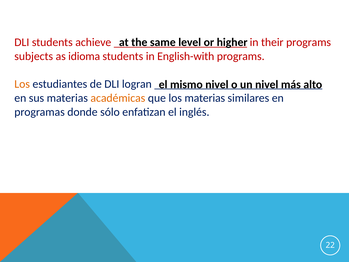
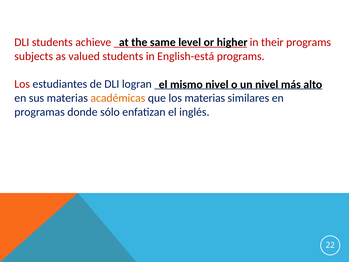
idioma: idioma -> valued (84, 56)
English-with: English-with -> English-está (186, 56)
Los colour: orange -> red (22, 84)
